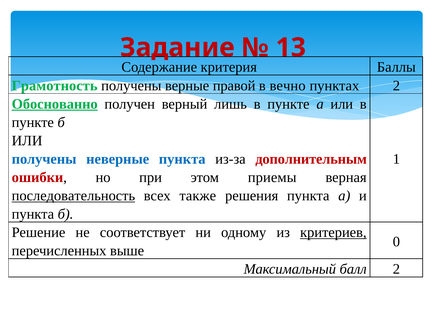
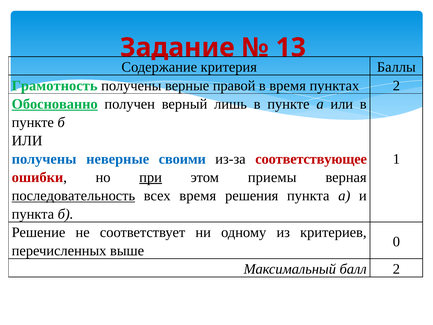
в вечно: вечно -> время (288, 86)
неверные пункта: пункта -> своими (182, 159)
дополнительным: дополнительным -> соответствующее (311, 159)
при underline: none -> present (151, 177)
всех также: также -> время (198, 196)
критериев underline: present -> none (333, 232)
